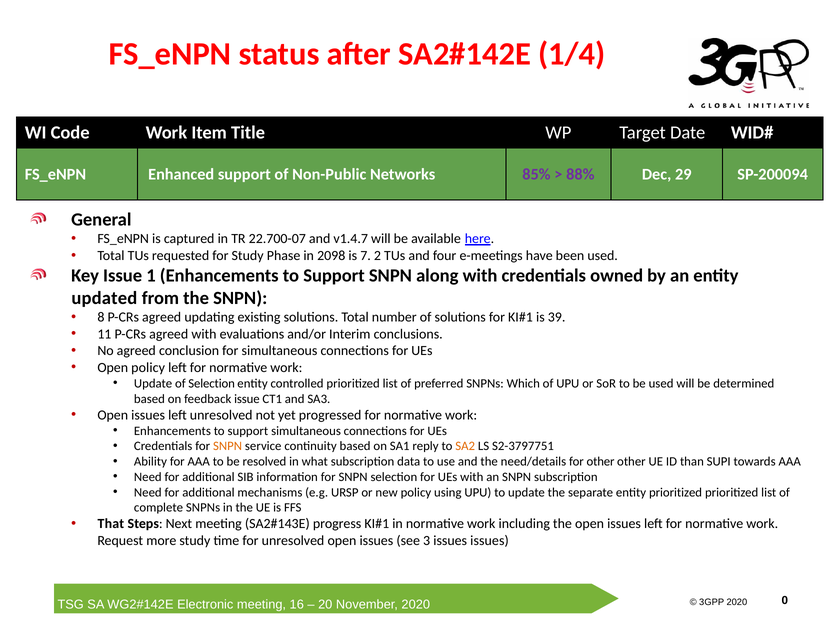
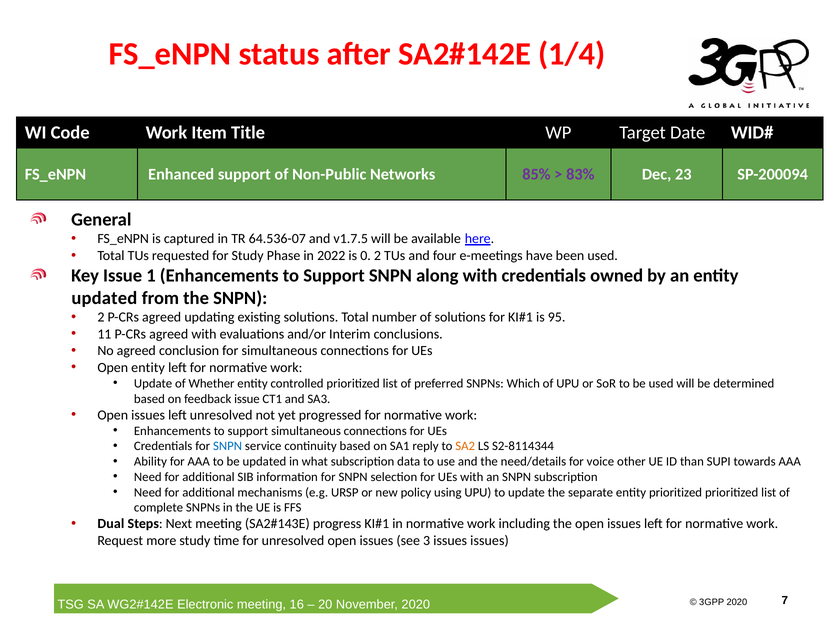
88%: 88% -> 83% (580, 174)
29: 29 -> 23 (683, 174)
22.700-07: 22.700-07 -> 64.536-07 (277, 239)
v1.4.7: v1.4.7 -> v1.7.5 (351, 239)
2098: 2098 -> 2022 (331, 256)
7: 7 -> 0 (366, 256)
8: 8 -> 2 (101, 317)
39: 39 -> 95 (557, 317)
Open policy: policy -> entity (148, 367)
of Selection: Selection -> Whether (212, 383)
SNPN colour: orange -> blue (228, 446)
S2-3797751: S2-3797751 -> S2-8114344 (523, 446)
be resolved: resolved -> updated (264, 461)
for other: other -> voice (600, 461)
That: That -> Dual (111, 524)
0: 0 -> 7 (785, 600)
